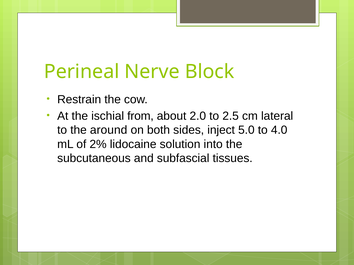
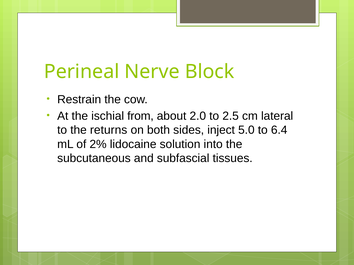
around: around -> returns (109, 130)
4.0: 4.0 -> 6.4 (279, 130)
